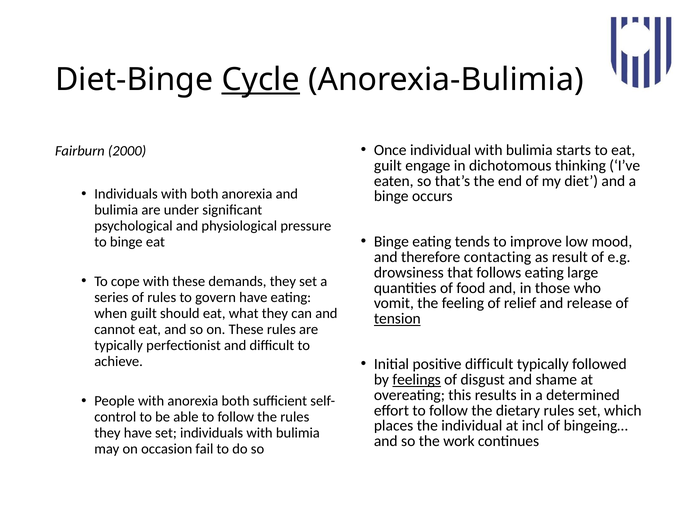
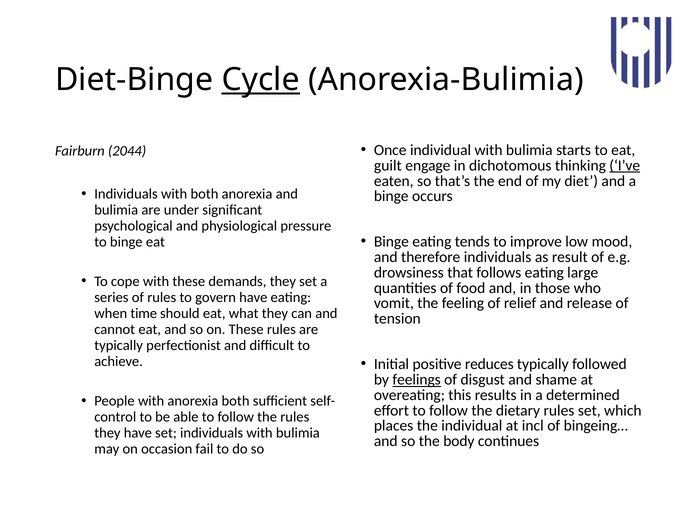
2000: 2000 -> 2044 (127, 151)
I’ve underline: none -> present (625, 166)
therefore contacting: contacting -> individuals (498, 257)
when guilt: guilt -> time (144, 314)
tension underline: present -> none (397, 319)
positive difficult: difficult -> reduces (489, 364)
work: work -> body (459, 441)
